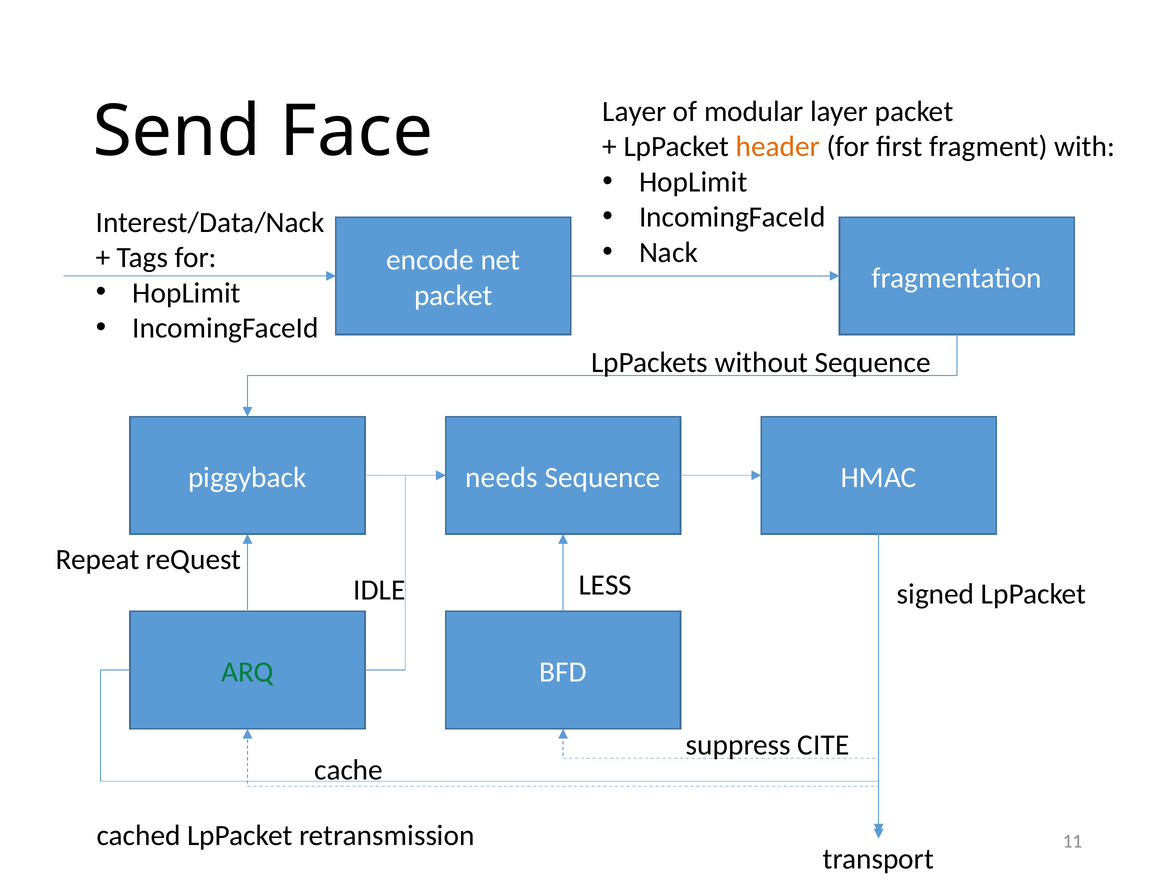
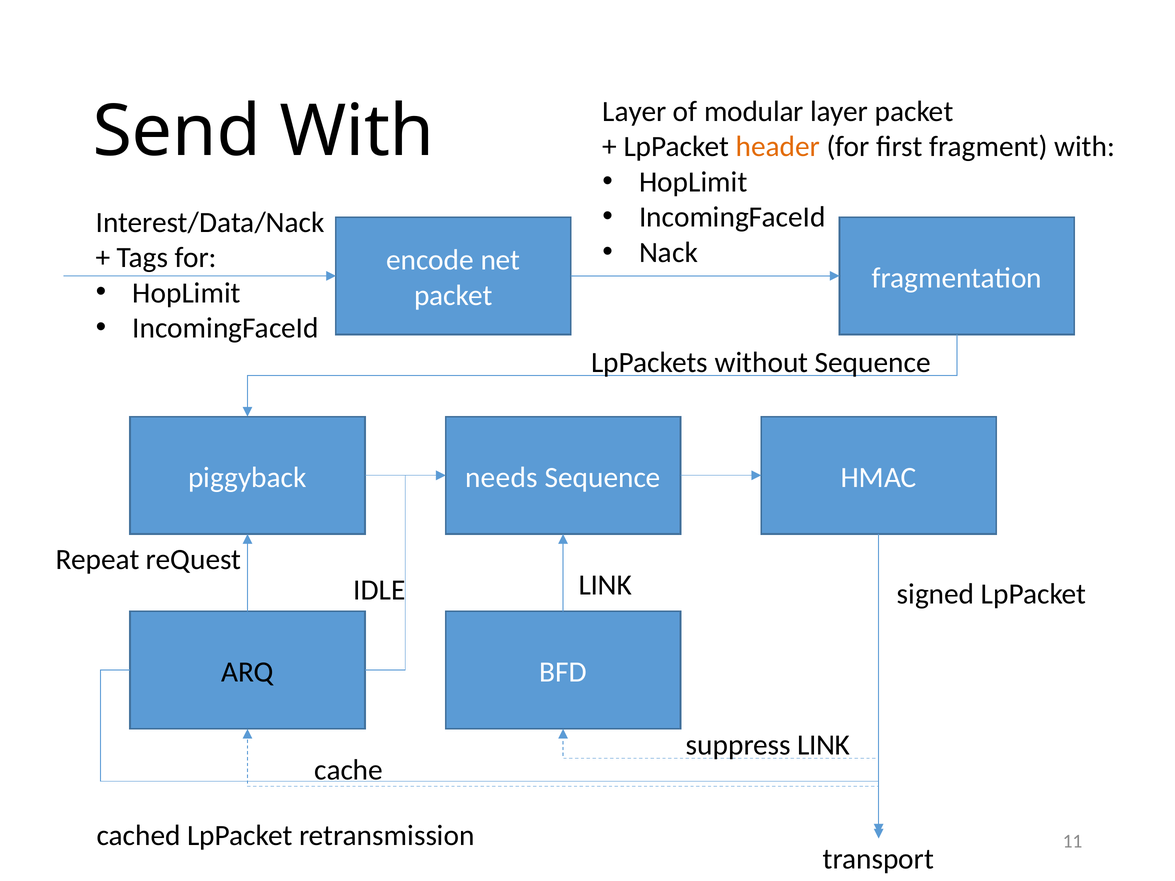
Send Face: Face -> With (357, 132)
LESS: LESS -> LINK (605, 585)
ARQ colour: green -> black (247, 672)
suppress CITE: CITE -> LINK (824, 745)
